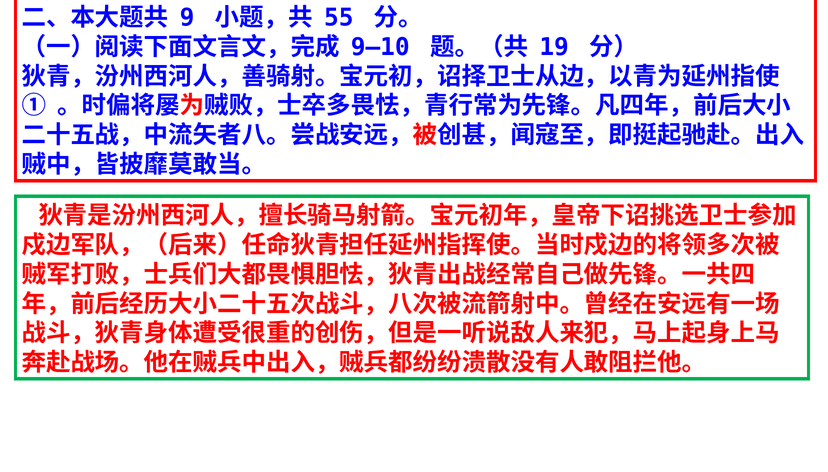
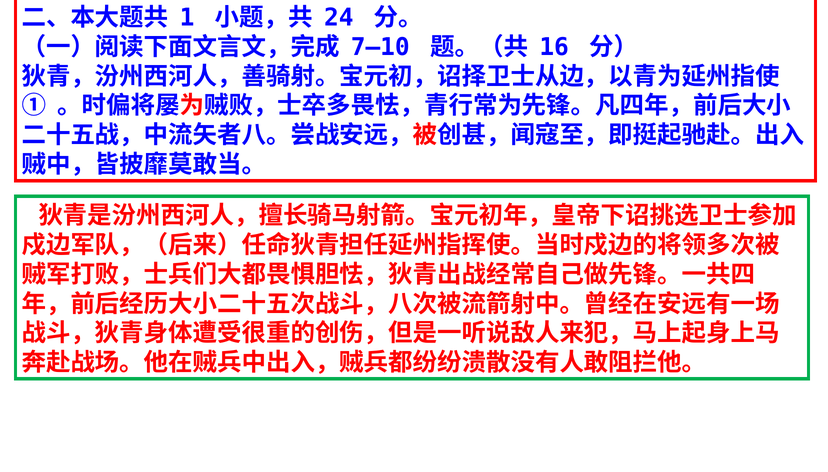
9: 9 -> 1 (187, 18)
55: 55 -> 24 (339, 18)
9—10: 9—10 -> 7—10 (380, 47)
19: 19 -> 16 (554, 47)
